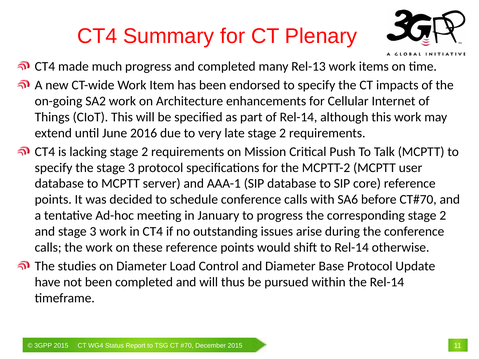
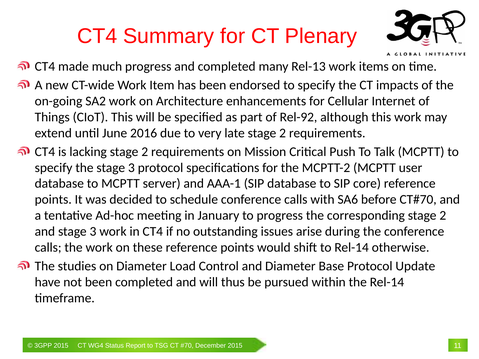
of Rel-14: Rel-14 -> Rel-92 (298, 117)
